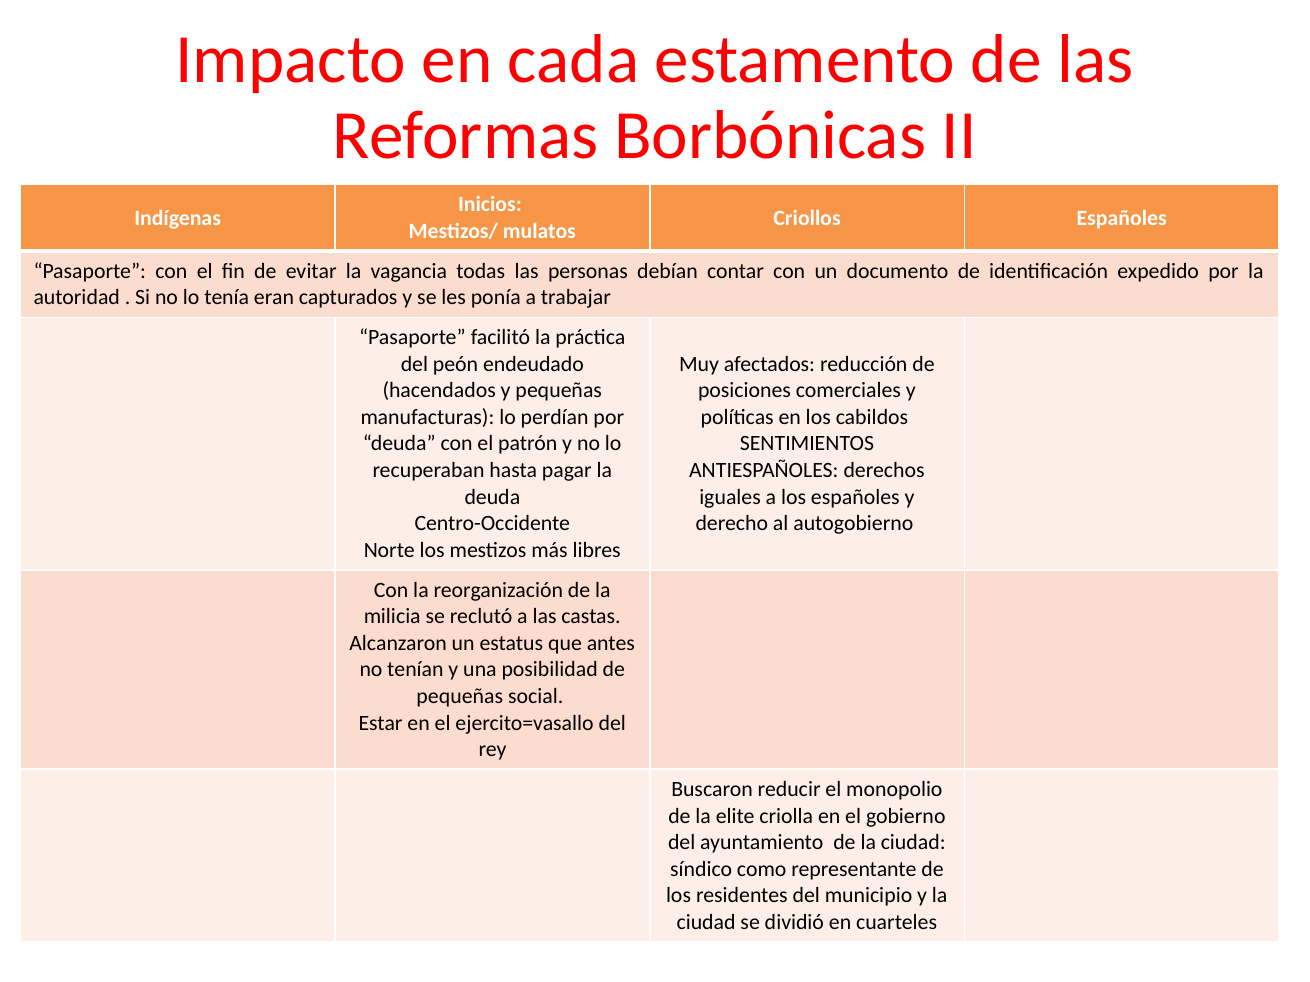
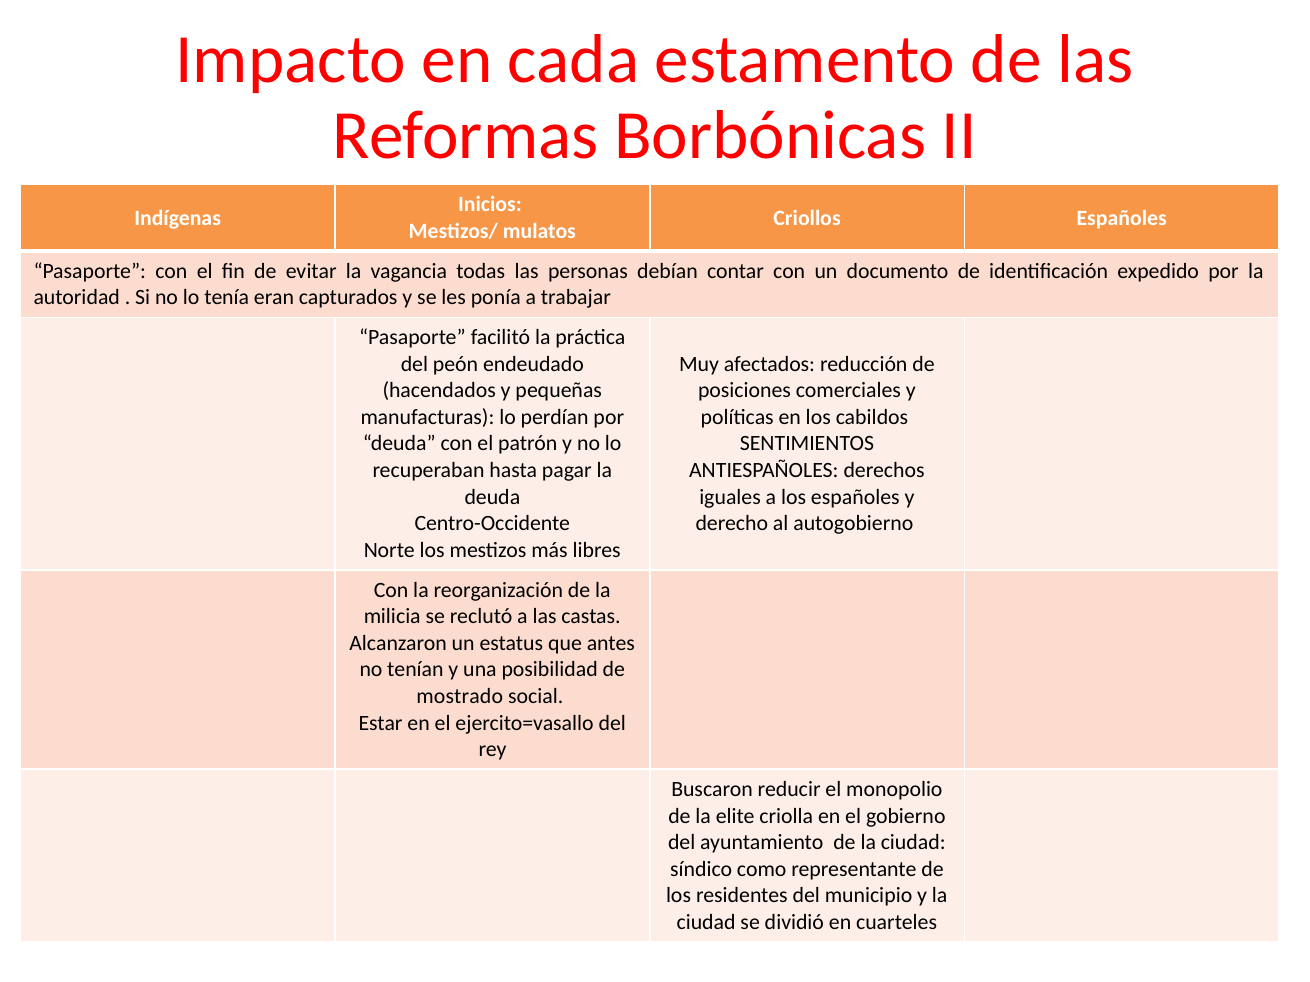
pequeñas: pequeñas -> mostrado (460, 697)
